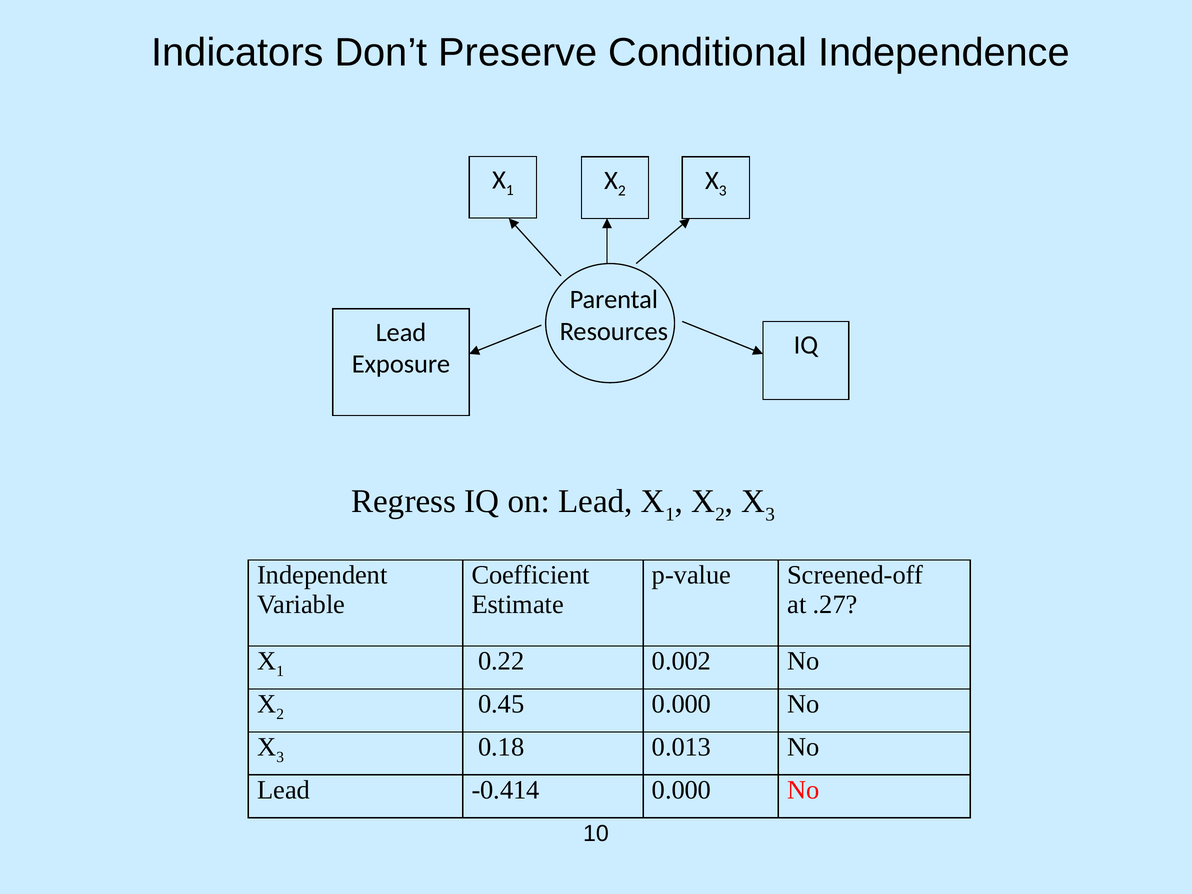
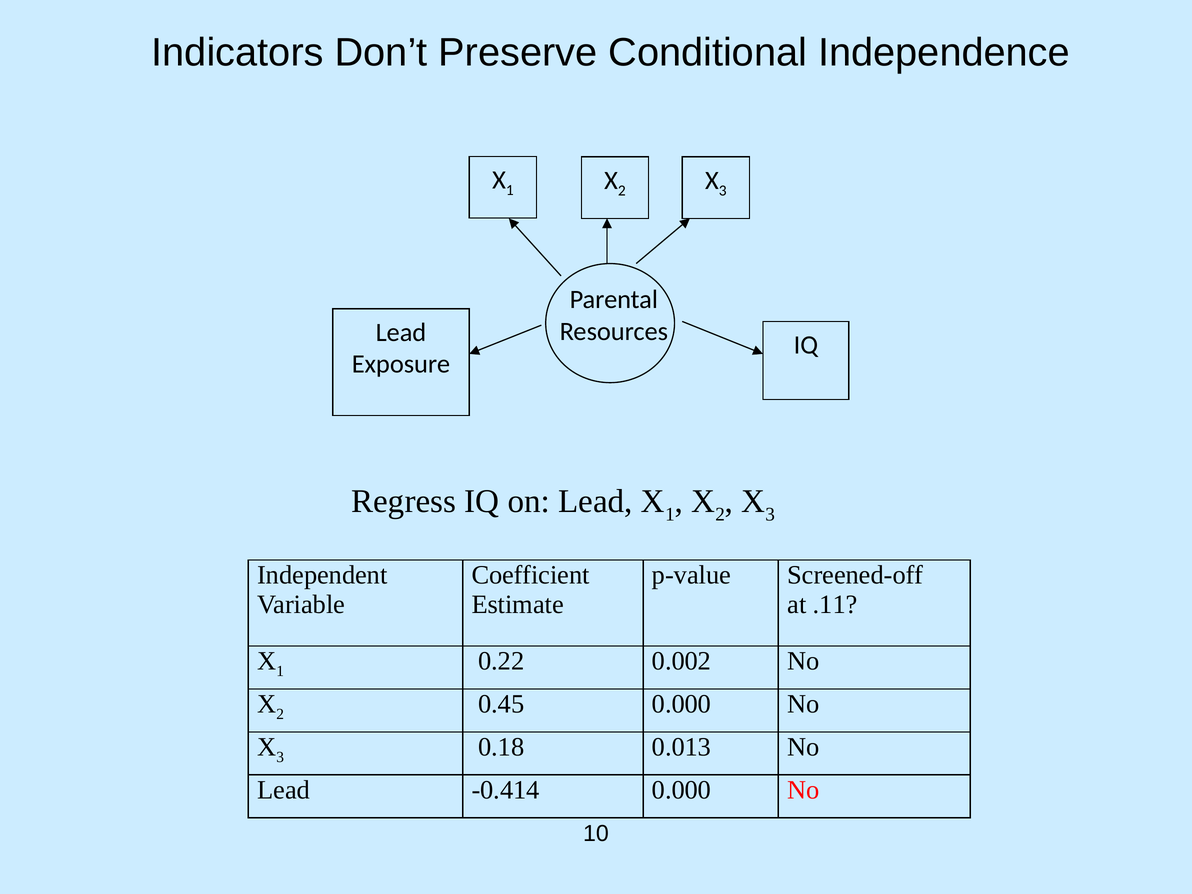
.27: .27 -> .11 (835, 604)
